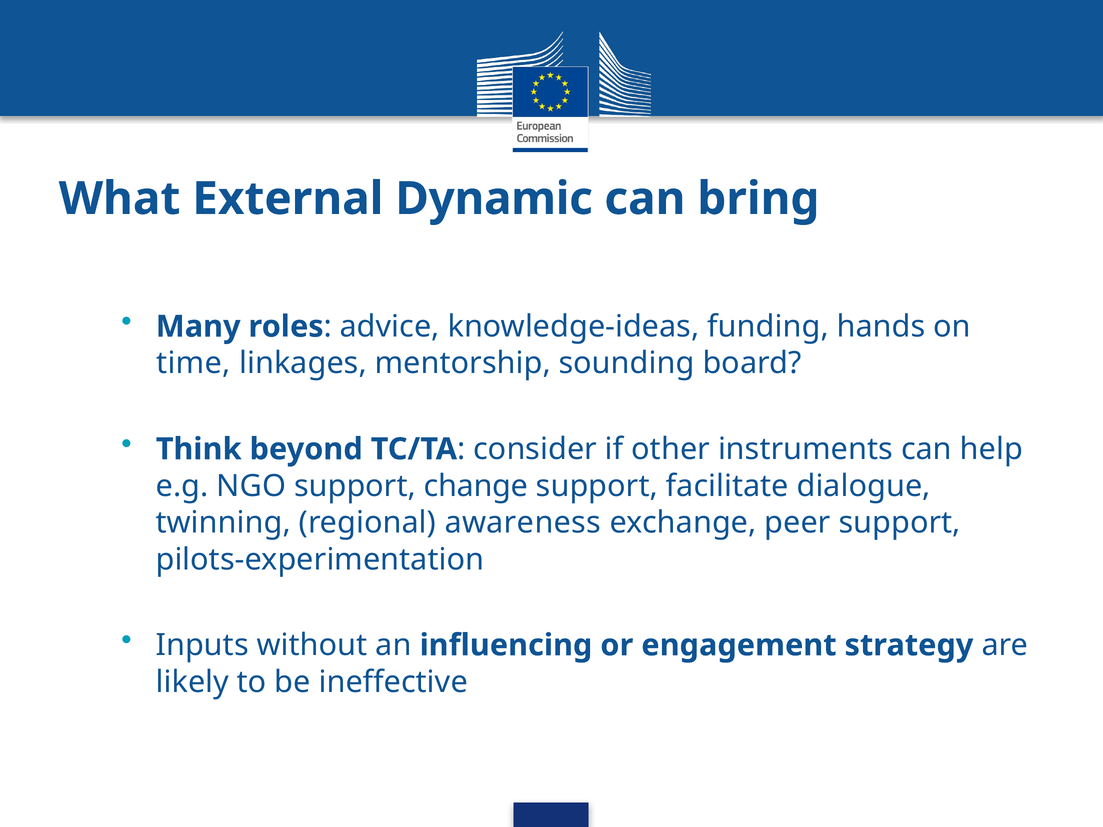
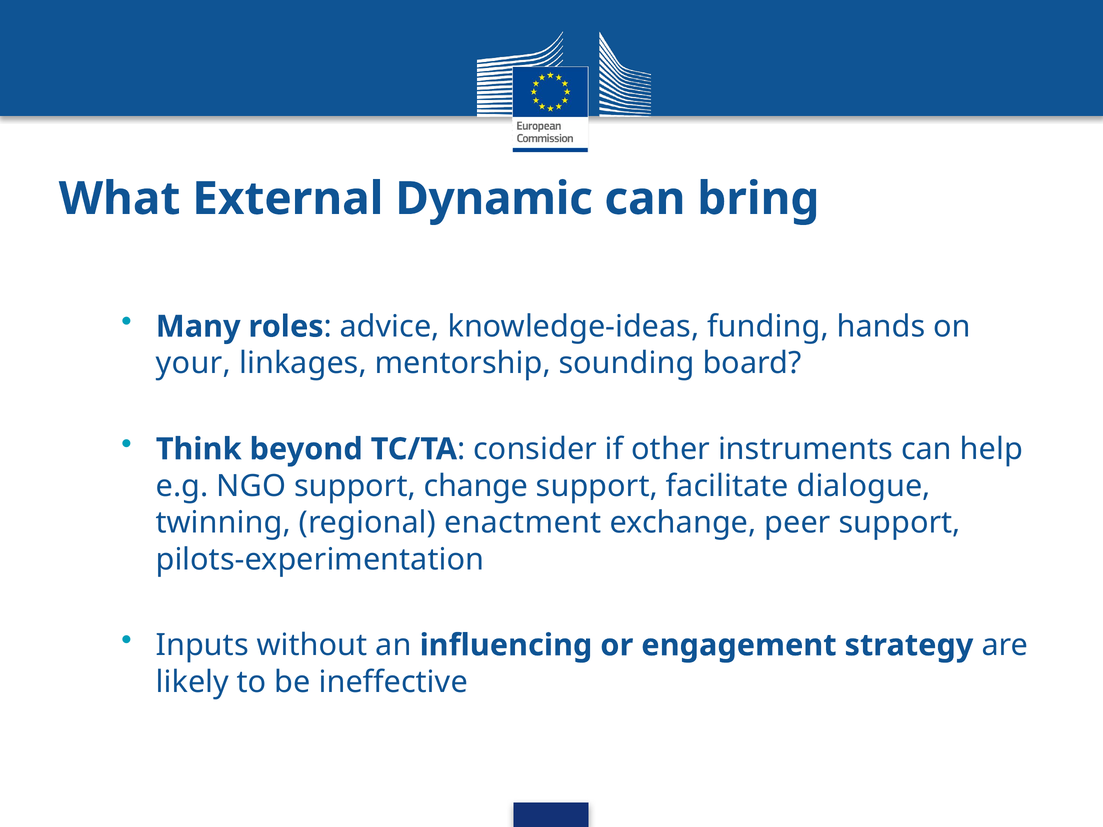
time: time -> your (193, 363)
awareness: awareness -> enactment (523, 523)
